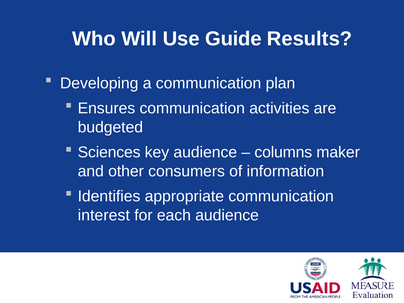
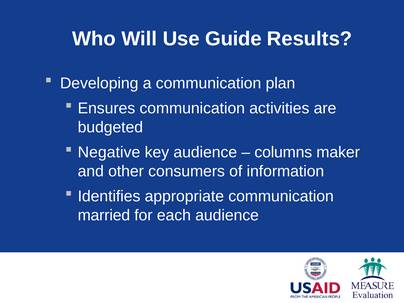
Sciences: Sciences -> Negative (109, 152)
interest: interest -> married (104, 215)
